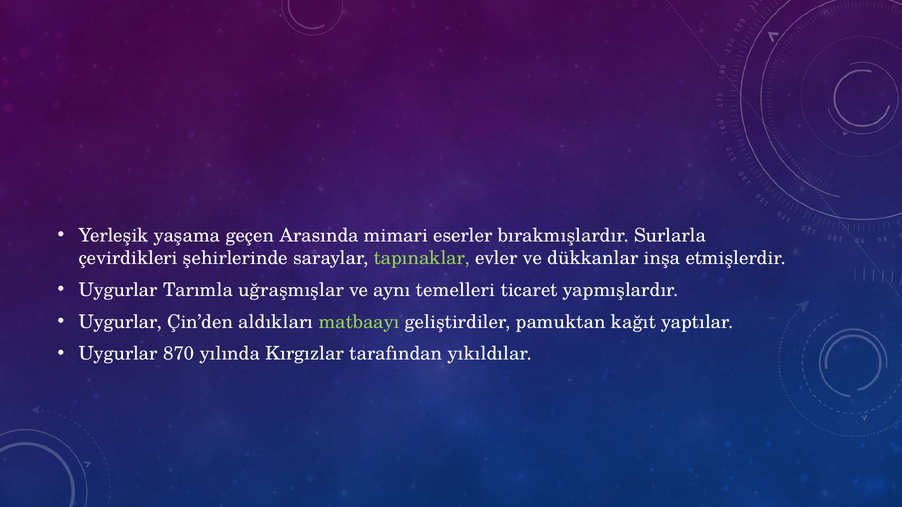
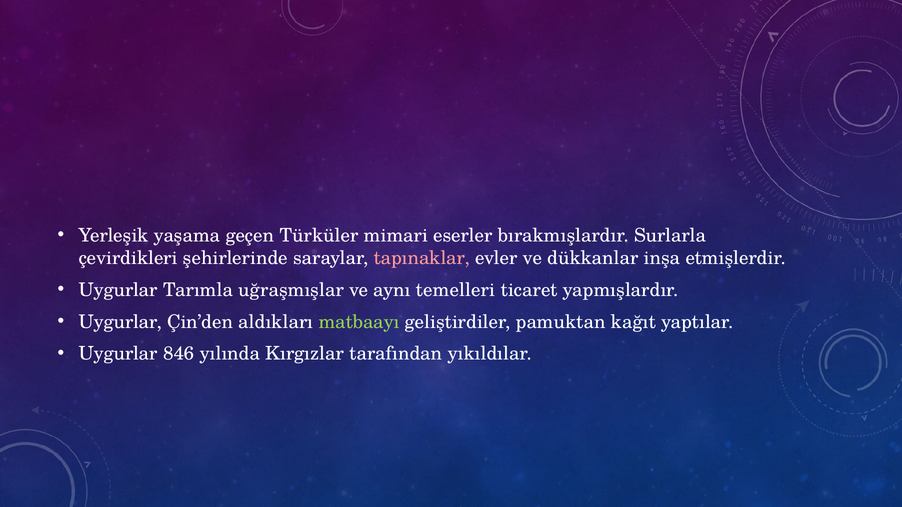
Arasında: Arasında -> Türküler (319, 235)
tapınaklar colour: light green -> pink (422, 258)
870: 870 -> 846 (179, 354)
